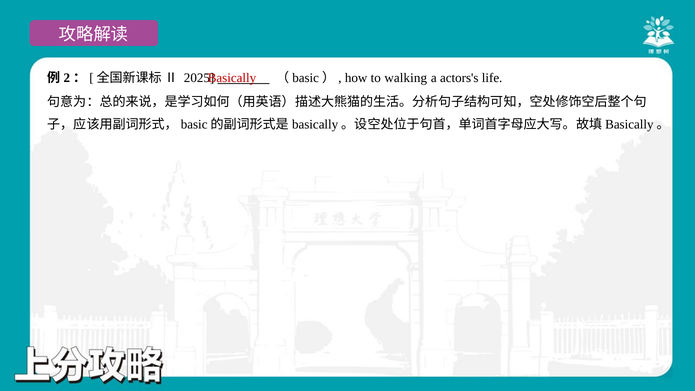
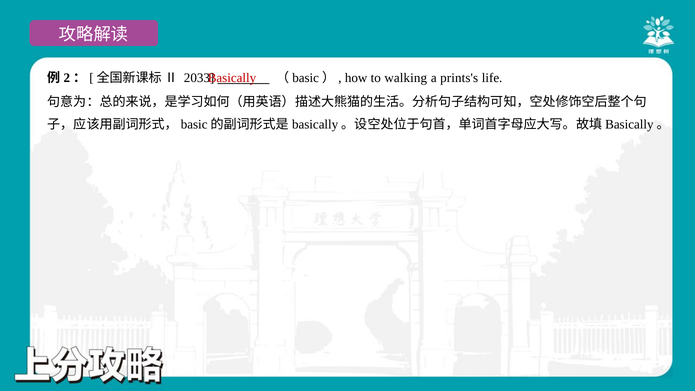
2025: 2025 -> 2033 (199, 78)
actors's: actors's -> prints's (459, 78)
